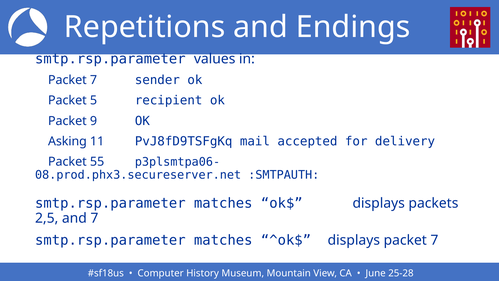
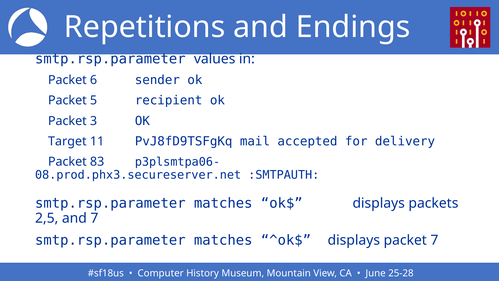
7: 7 -> 6 (94, 80)
9: 9 -> 3 (94, 121)
Asking: Asking -> Target (67, 141)
55: 55 -> 83 (97, 162)
